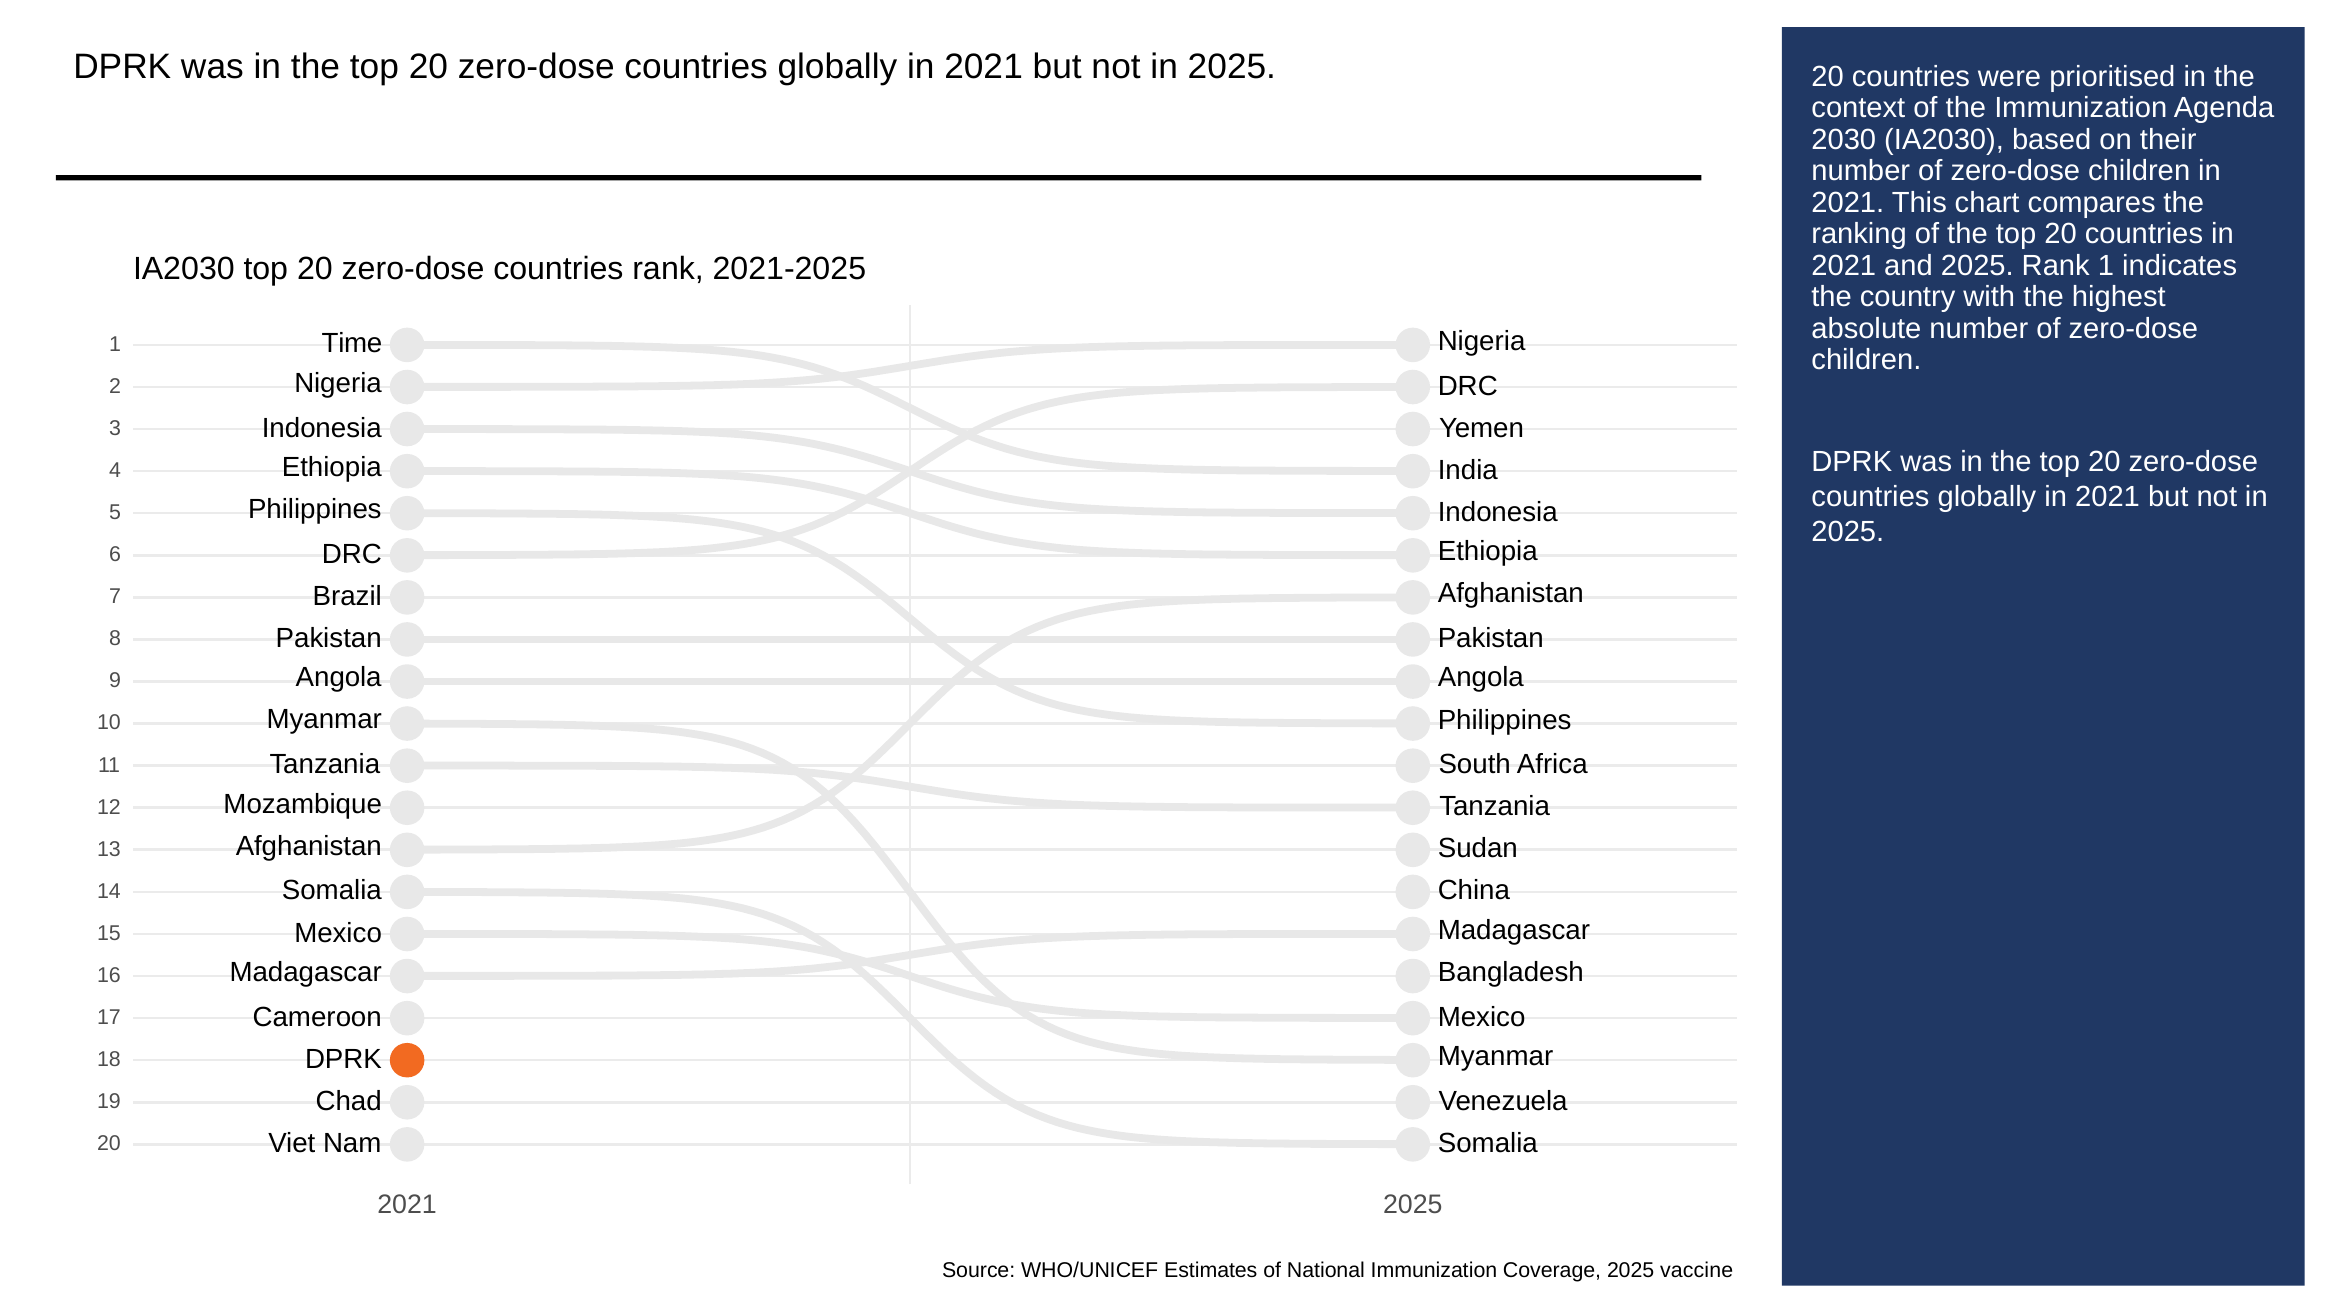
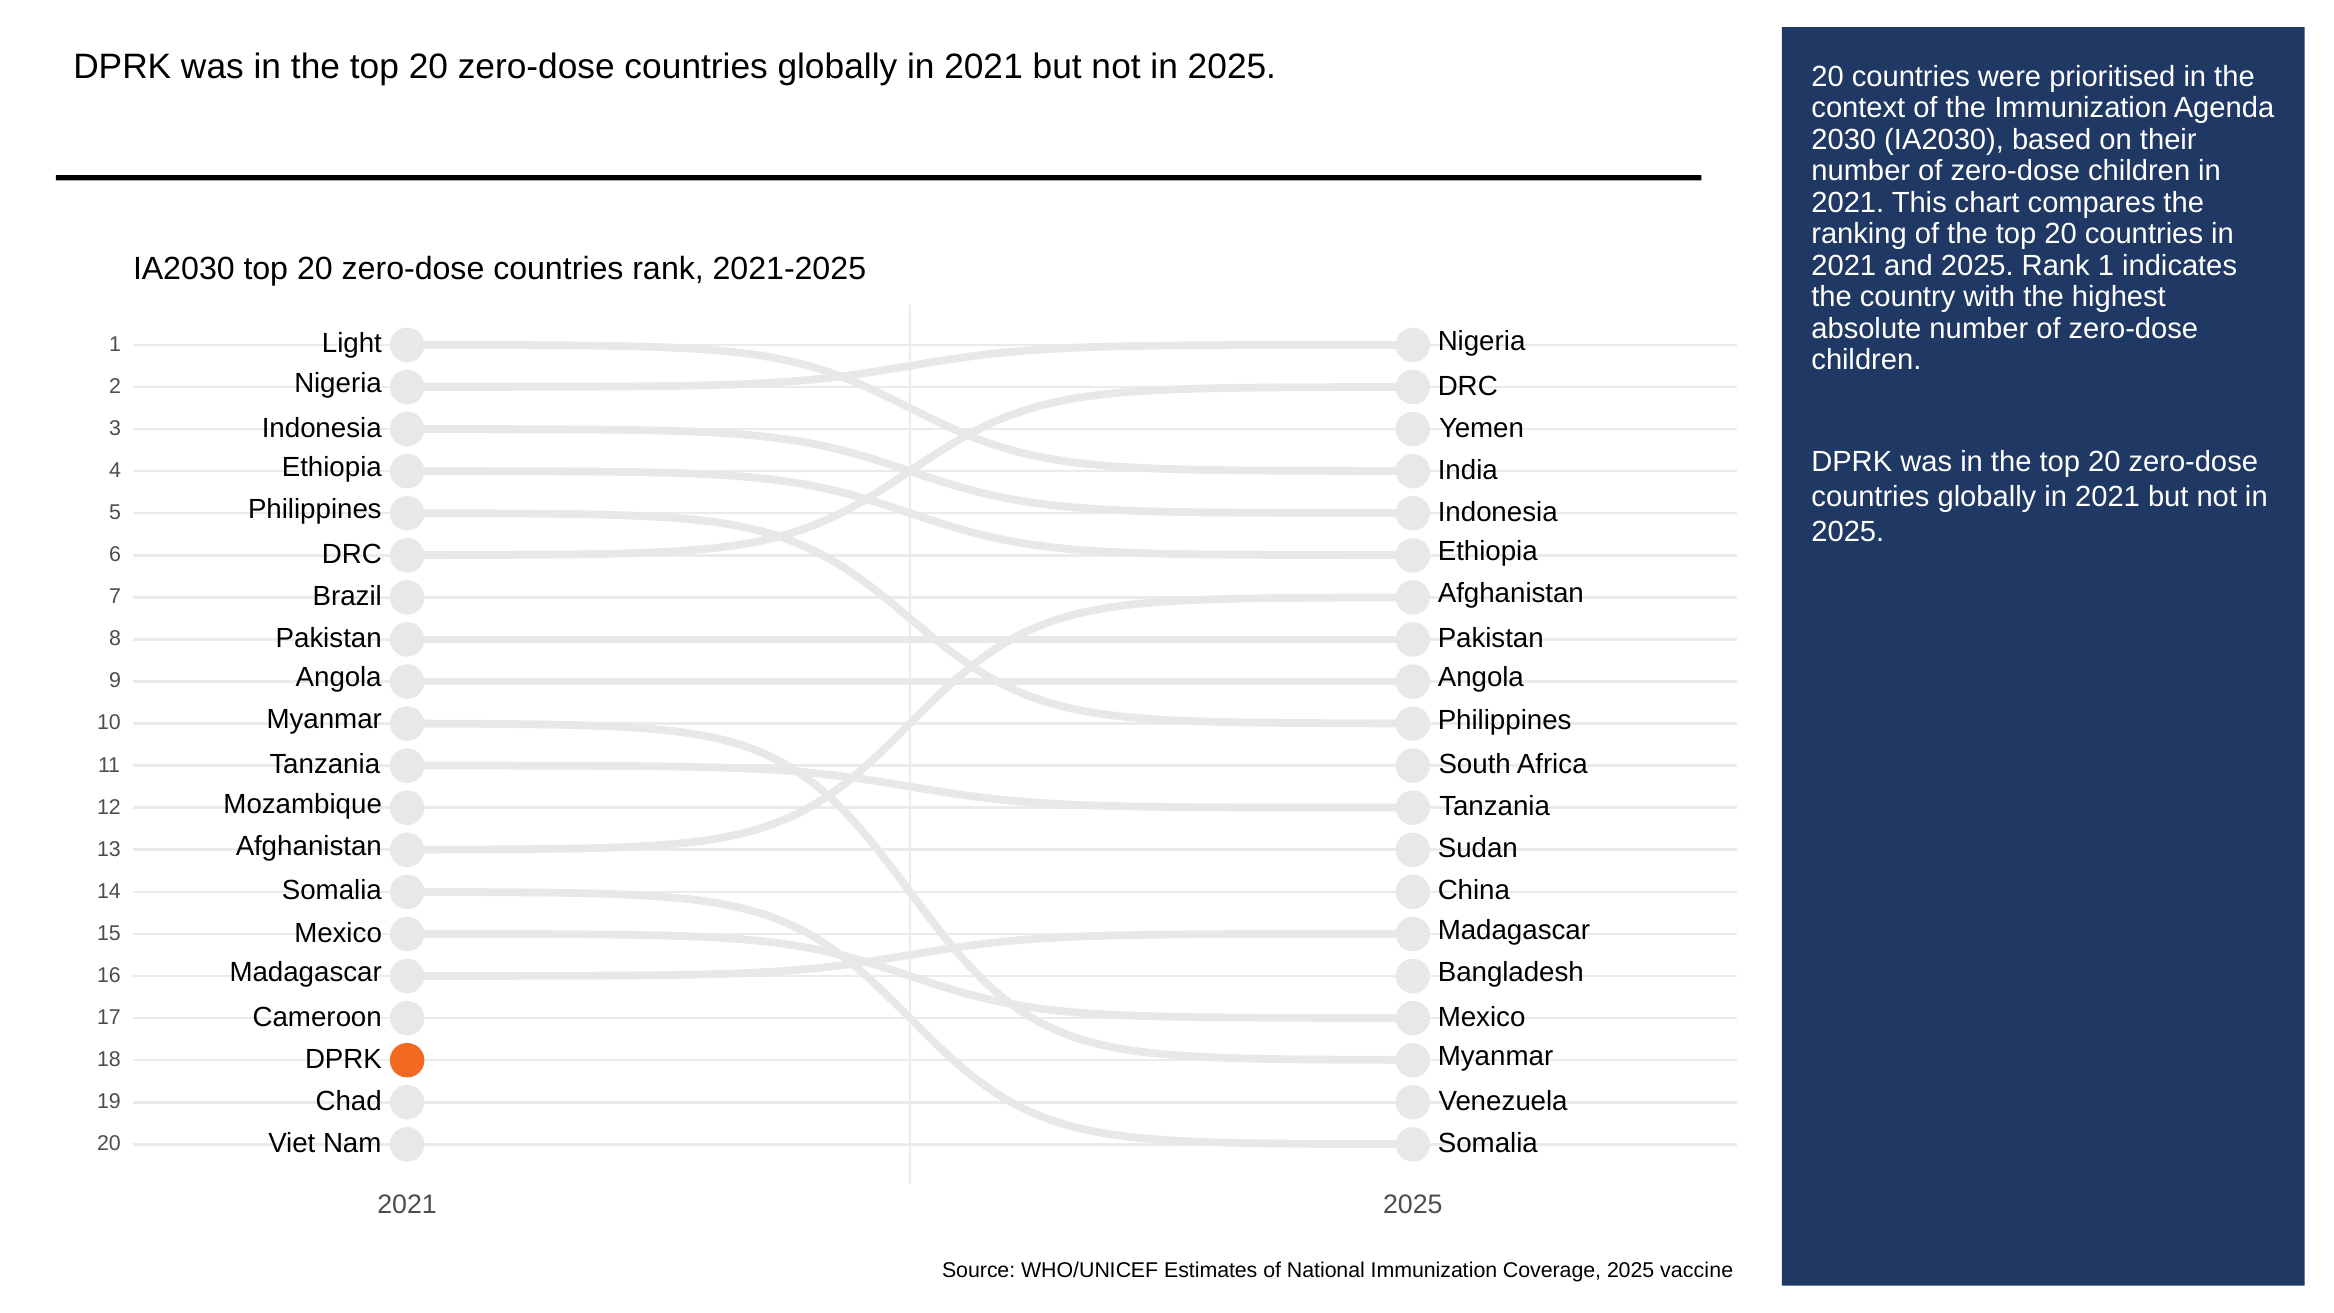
Time: Time -> Light (352, 344)
